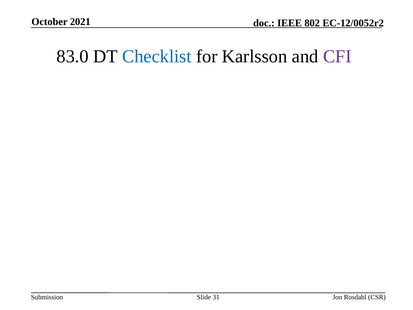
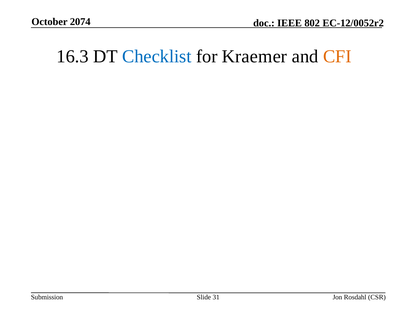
2021: 2021 -> 2074 (80, 22)
83.0: 83.0 -> 16.3 (73, 56)
Karlsson: Karlsson -> Kraemer (254, 56)
CFI colour: purple -> orange (337, 56)
